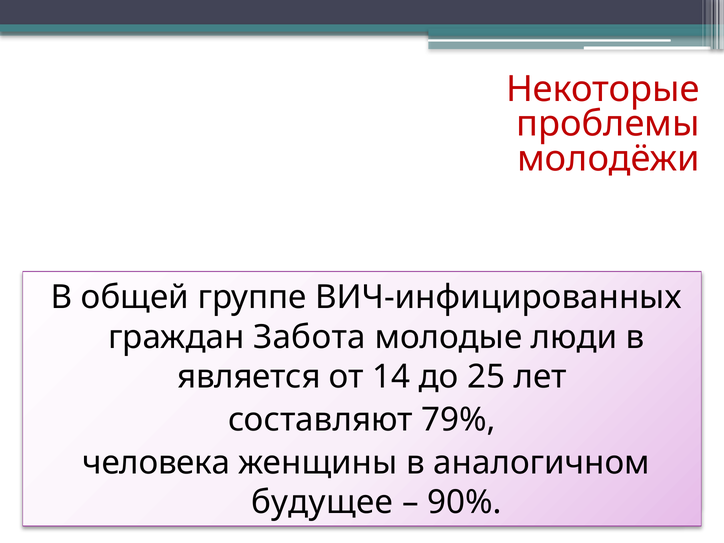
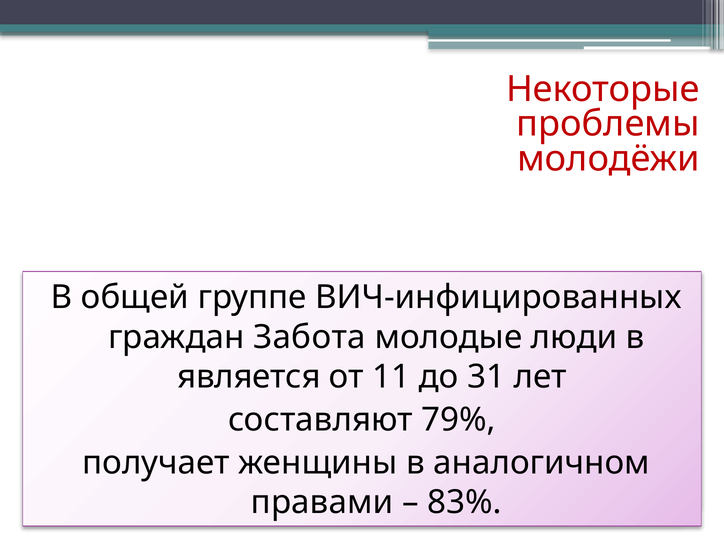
14: 14 -> 11 (391, 377)
25: 25 -> 31 (486, 377)
человека: человека -> получает (156, 463)
будущее: будущее -> правами (322, 502)
90%: 90% -> 83% (465, 502)
